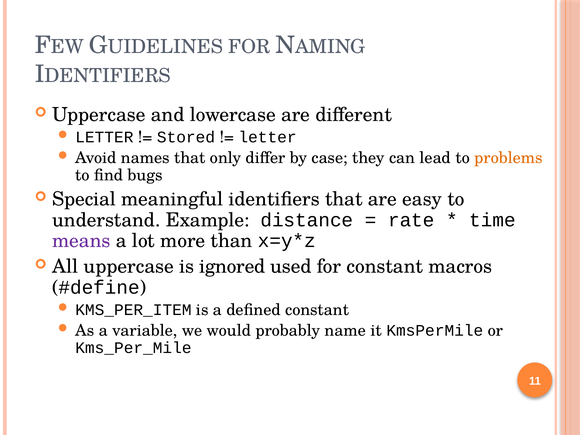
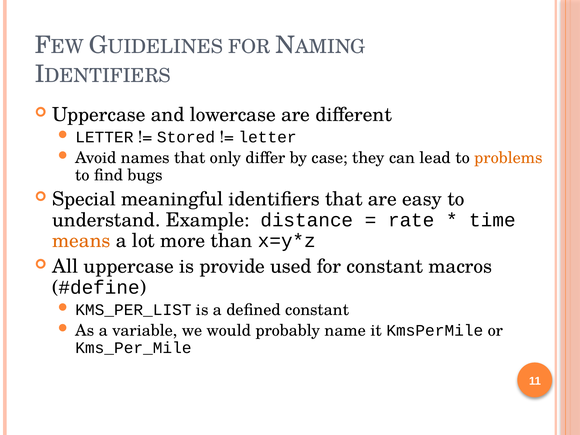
means colour: purple -> orange (81, 241)
ignored: ignored -> provide (232, 267)
KMS_PER_ITEM: KMS_PER_ITEM -> KMS_PER_LIST (133, 310)
